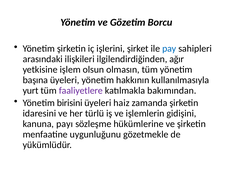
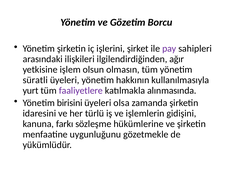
pay colour: blue -> purple (169, 48)
başına: başına -> süratli (35, 80)
bakımından: bakımından -> alınmasında (172, 90)
haiz: haiz -> olsa (121, 103)
payı: payı -> farkı (65, 124)
